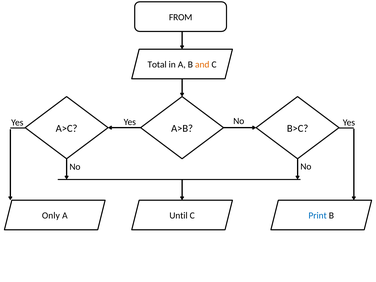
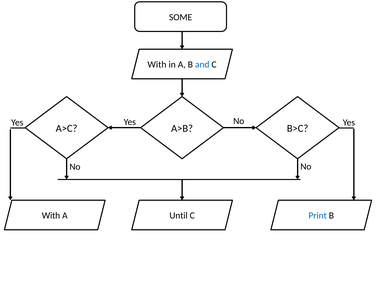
FROM: FROM -> SOME (181, 17)
Total: Total -> With (157, 65)
and colour: orange -> blue (202, 65)
Only: Only -> With (51, 216)
